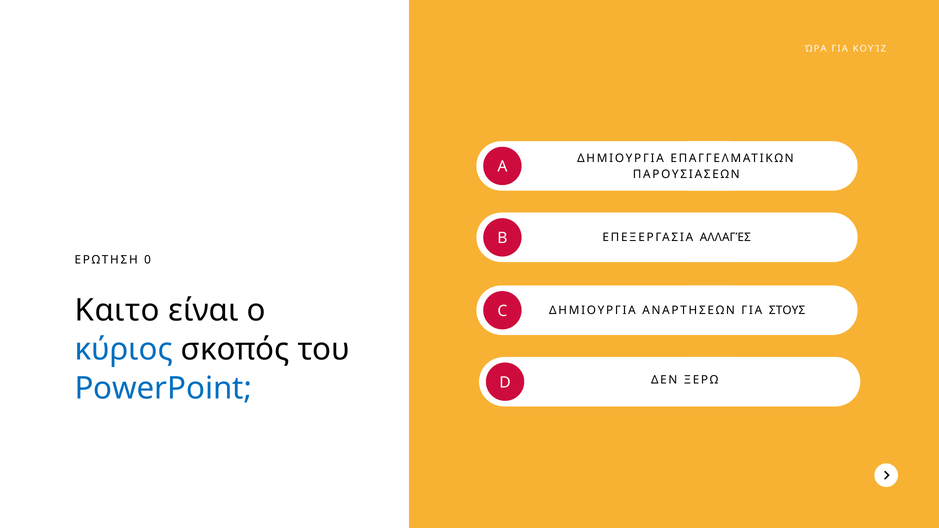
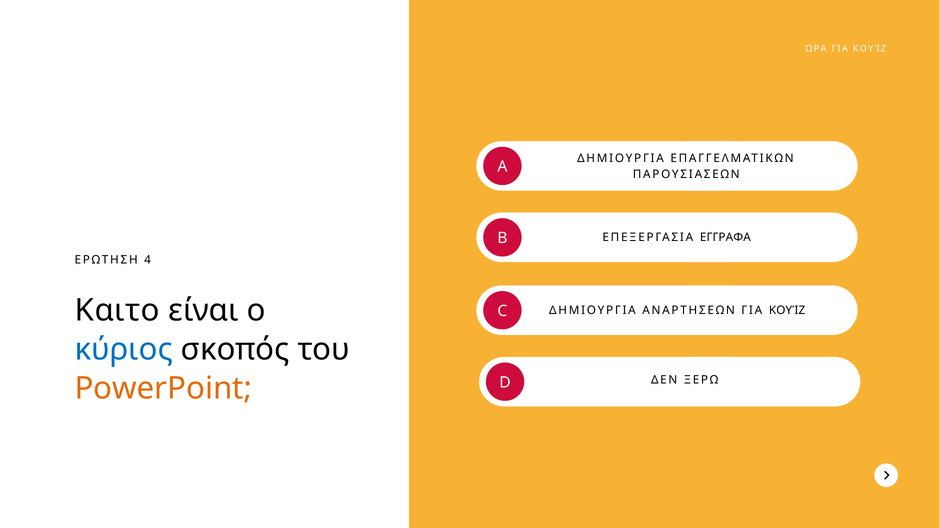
ΑΛΛΑΓΈΣ: ΑΛΛΑΓΈΣ -> ΕΓΓΡΑΦΑ (725, 237)
0: 0 -> 4 (148, 260)
ΑΝΑΡΤΗΣΕΩΝ ΓΙΑ ΣΤΟΥΣ: ΣΤΟΥΣ -> ΚΟΥΊΖ (787, 311)
PowerPoint colour: blue -> orange (163, 389)
